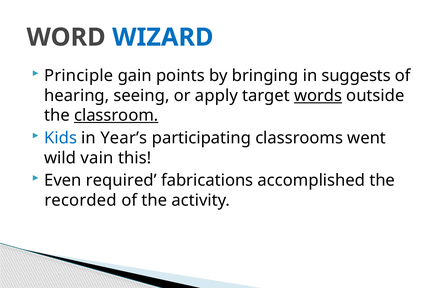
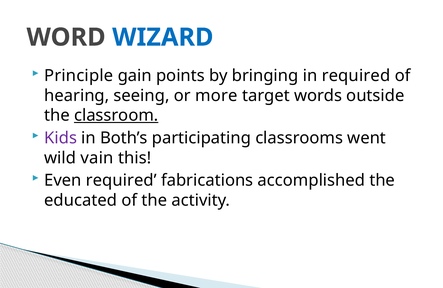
in suggests: suggests -> required (356, 76)
apply: apply -> more (216, 96)
words underline: present -> none (318, 96)
Kids colour: blue -> purple (61, 138)
Year’s: Year’s -> Both’s (124, 138)
recorded: recorded -> educated (81, 200)
